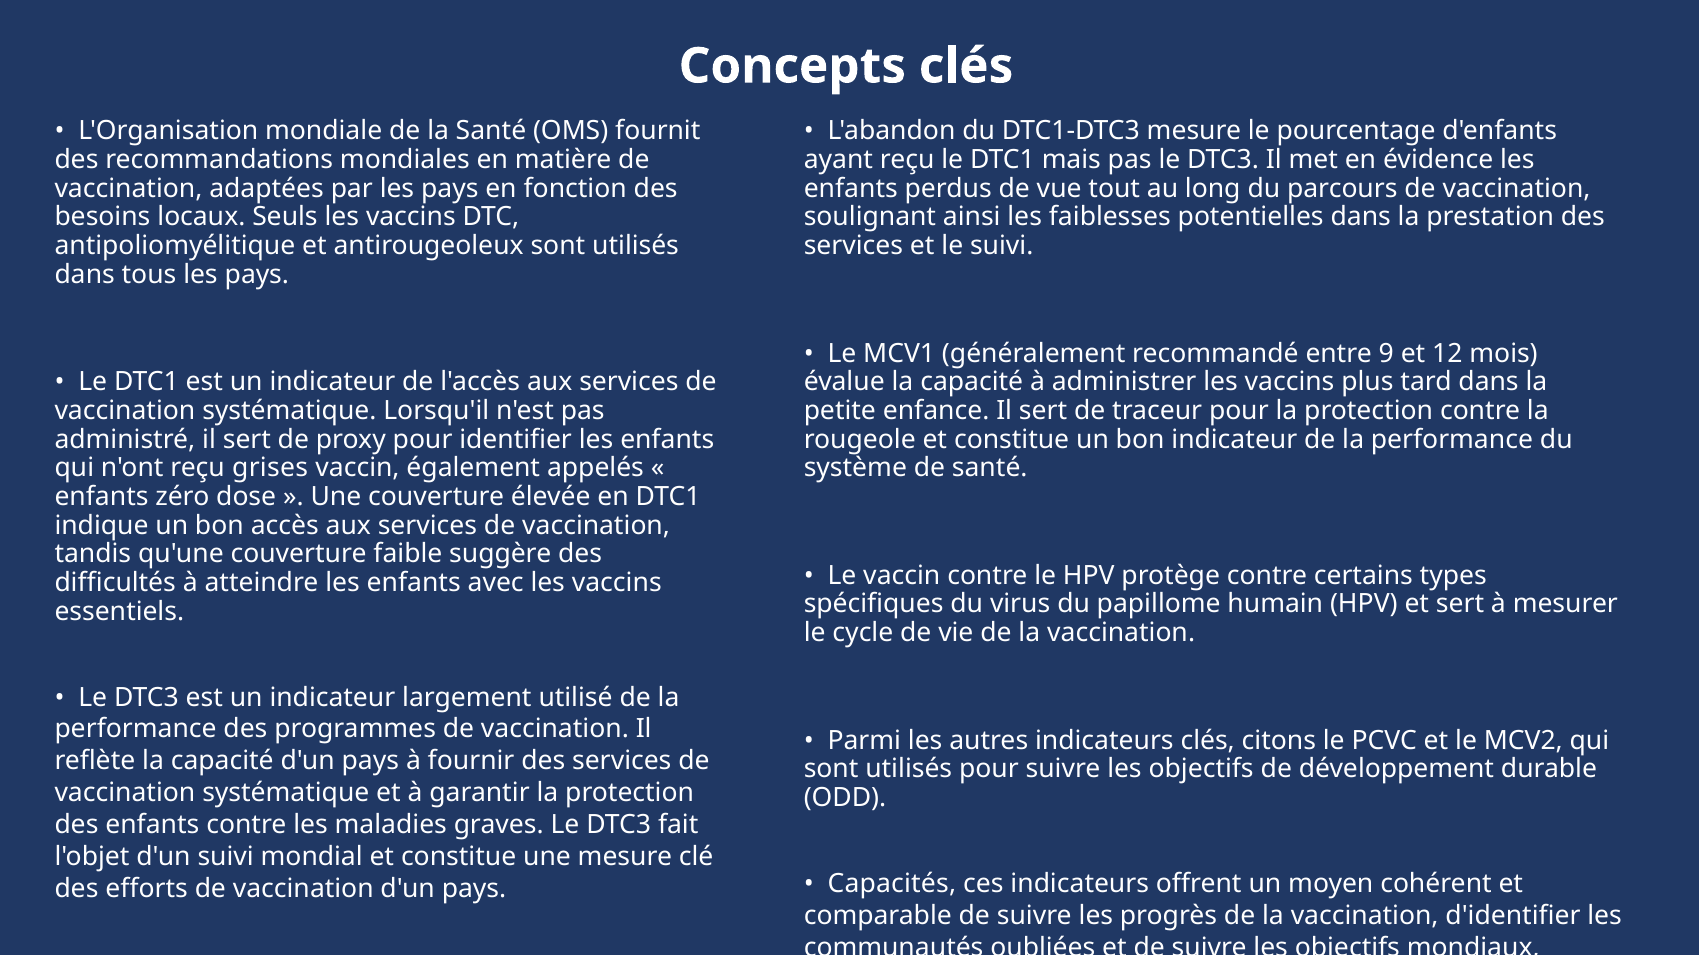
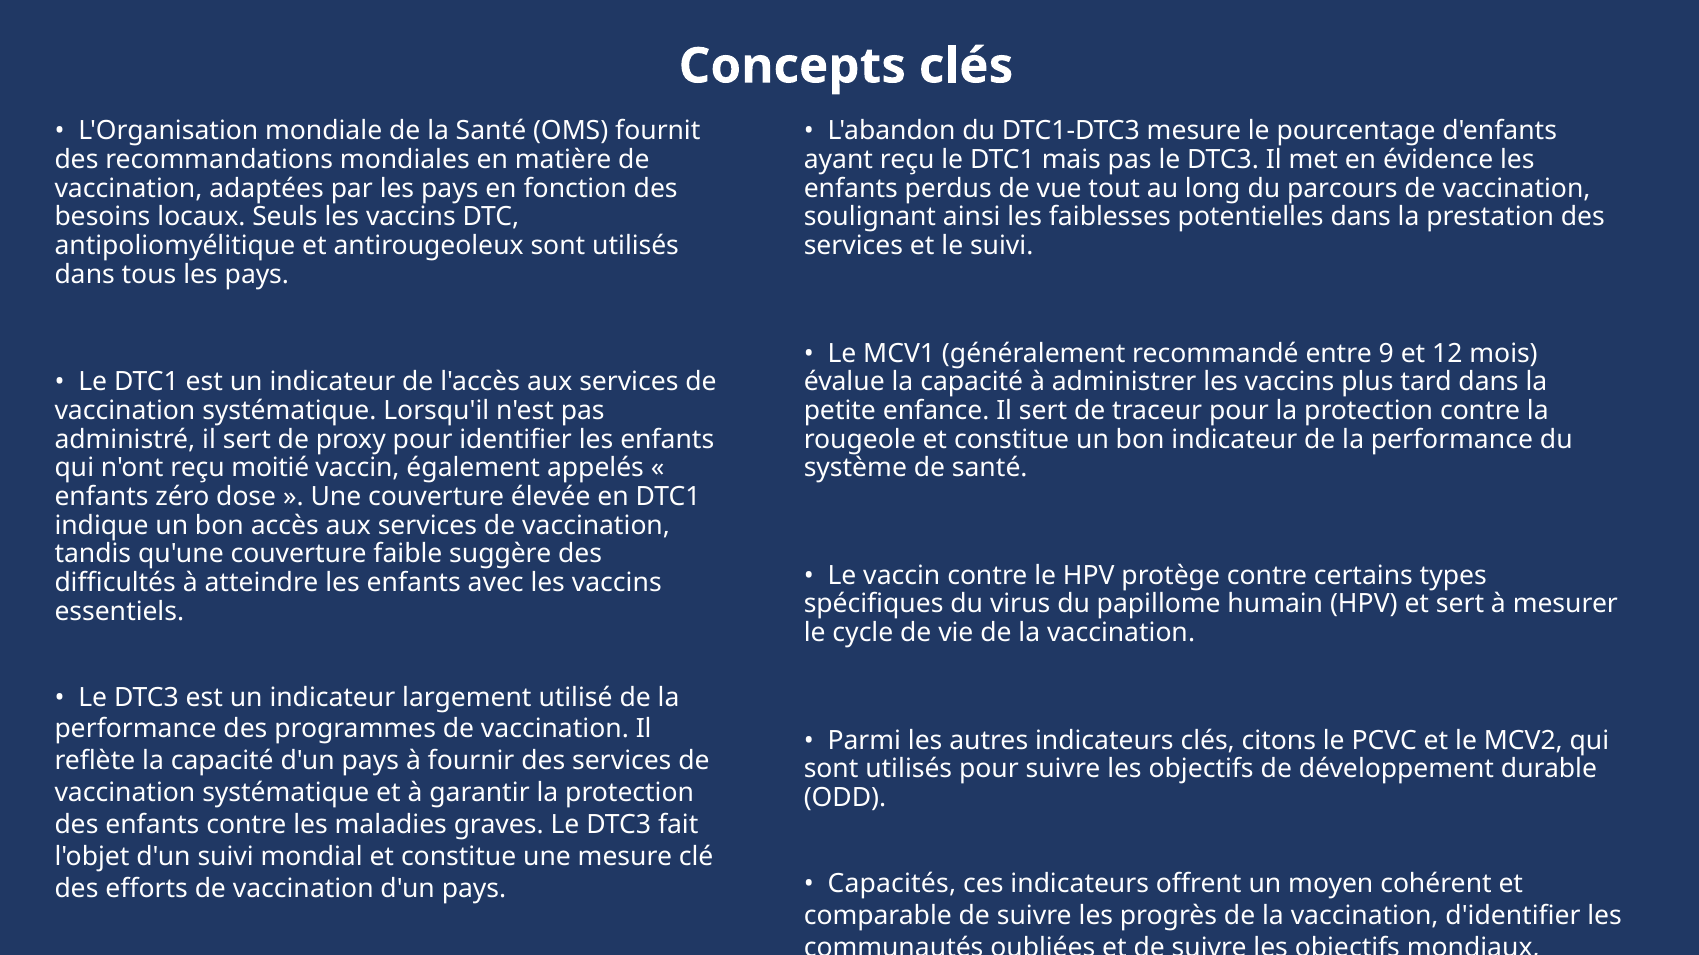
grises: grises -> moitié (270, 468)
